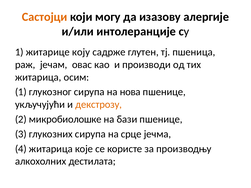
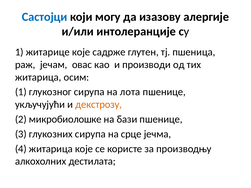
Састојци colour: orange -> blue (45, 17)
житaрицe коју: коју -> које (81, 52)
нова: нова -> лота (130, 92)
